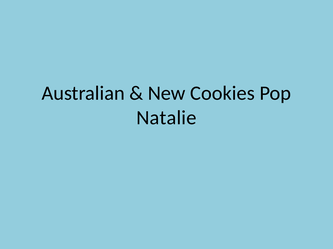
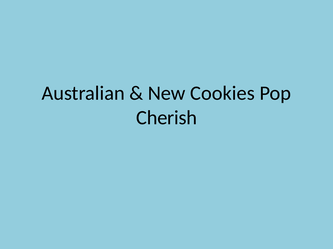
Natalie: Natalie -> Cherish (167, 118)
